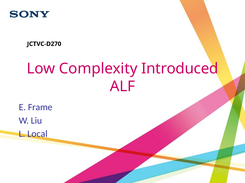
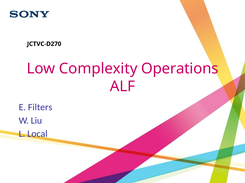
Introduced: Introduced -> Operations (180, 69)
Frame: Frame -> Filters (40, 108)
